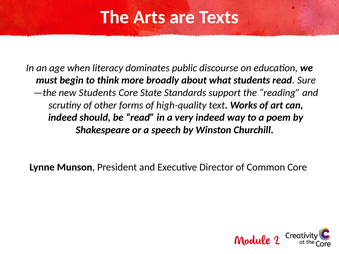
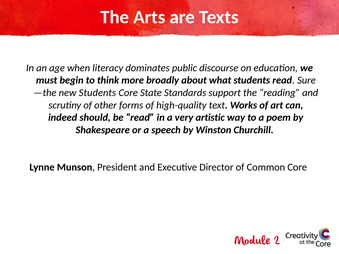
very indeed: indeed -> artistic (210, 118)
